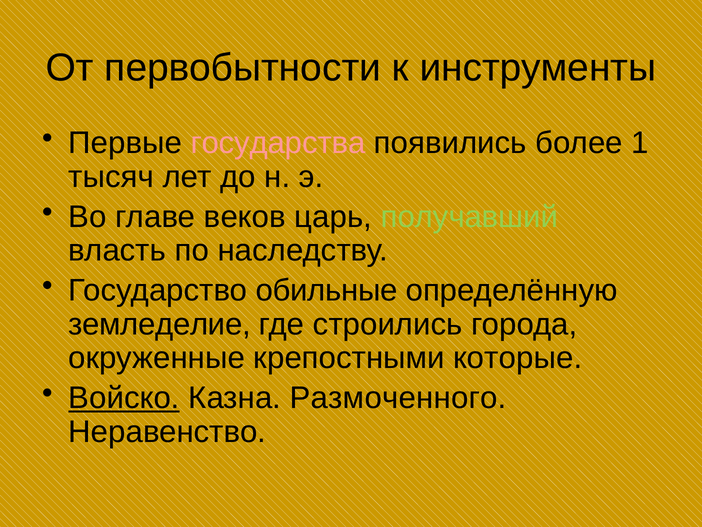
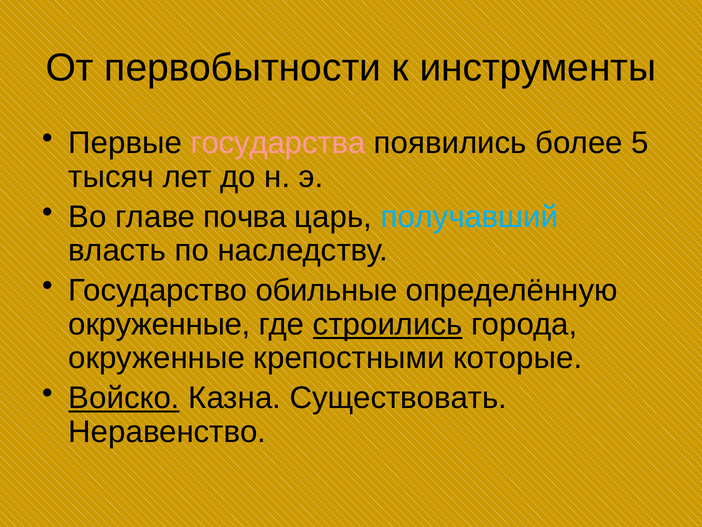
1: 1 -> 5 (640, 143)
веков: веков -> почва (245, 217)
получавший colour: light green -> light blue (469, 217)
земледелие: земледелие -> окруженные (159, 324)
строились underline: none -> present (388, 324)
Размоченного: Размоченного -> Существовать (398, 398)
